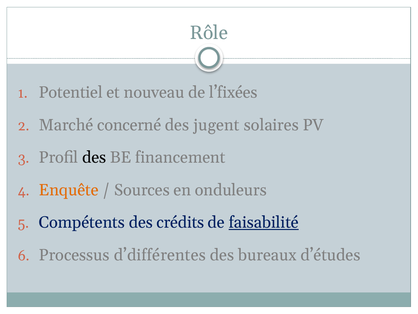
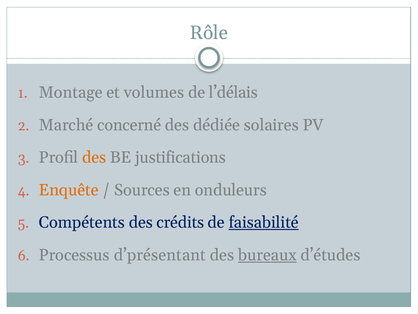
Potentiel: Potentiel -> Montage (71, 92)
nouveau: nouveau -> volumes (154, 92)
l’fixées: l’fixées -> l’délais (233, 92)
jugent: jugent -> dédiée (217, 125)
des colour: black -> orange (94, 157)
financement: financement -> justifications (180, 157)
d’différentes: d’différentes -> d’présentant (160, 255)
bureaux underline: none -> present (267, 255)
